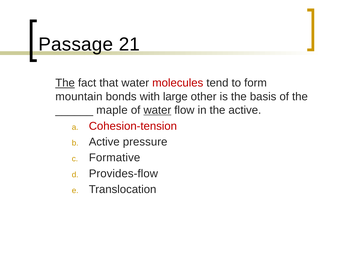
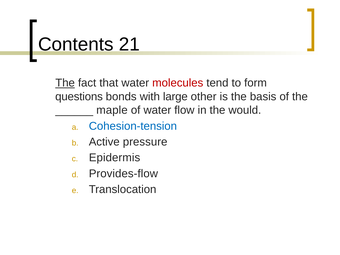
Passage: Passage -> Contents (76, 44)
mountain: mountain -> questions (79, 97)
water underline: present -> none (157, 110)
the active: active -> would (245, 110)
Cohesion-tension colour: red -> blue (133, 126)
Formative: Formative -> Epidermis (115, 158)
